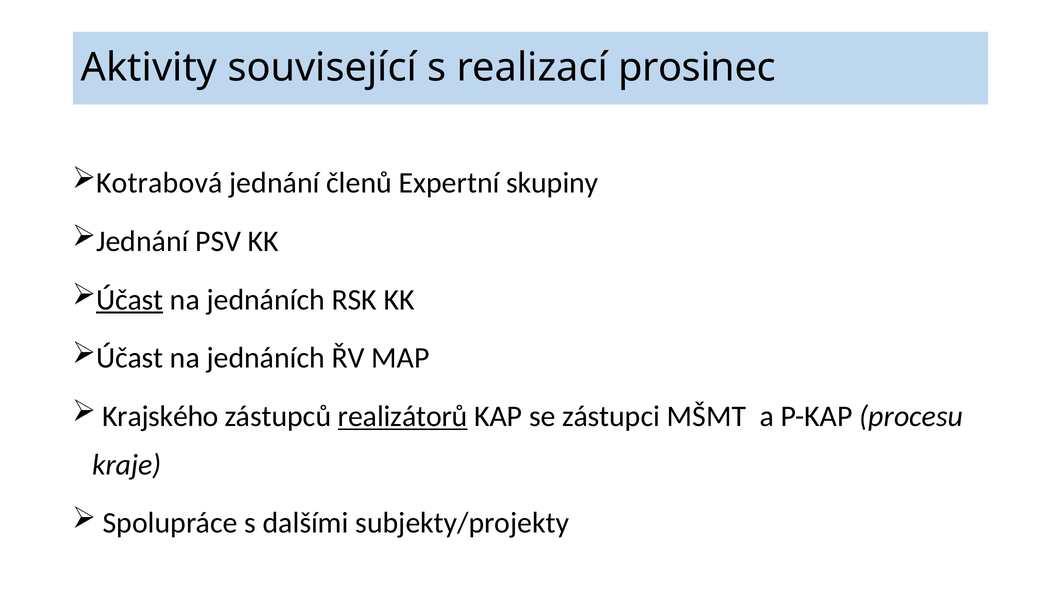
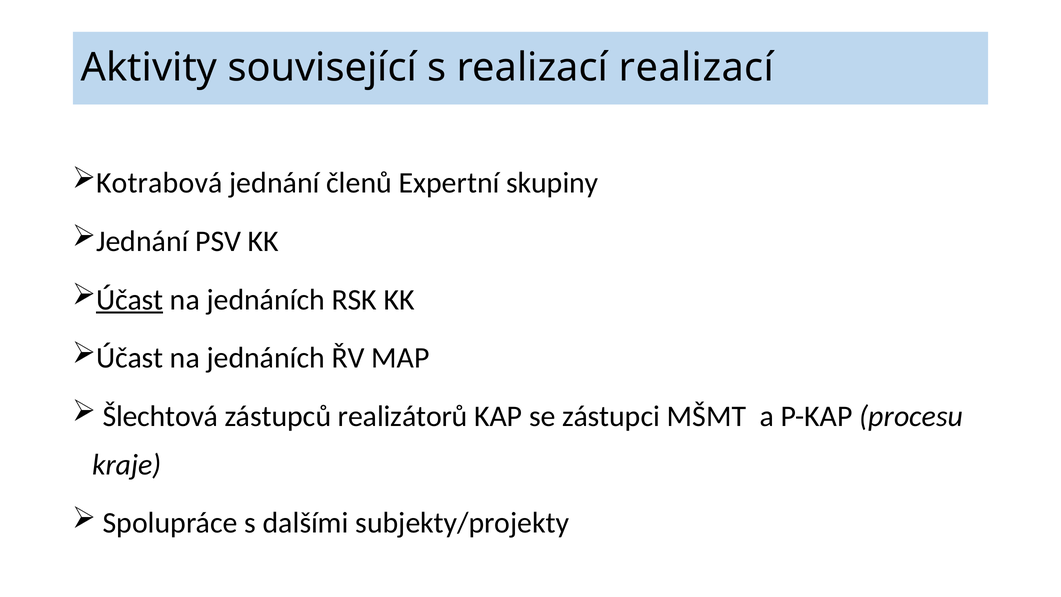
realizací prosinec: prosinec -> realizací (697, 68)
Krajského: Krajského -> Šlechtová (160, 416)
realizátorů underline: present -> none (403, 416)
